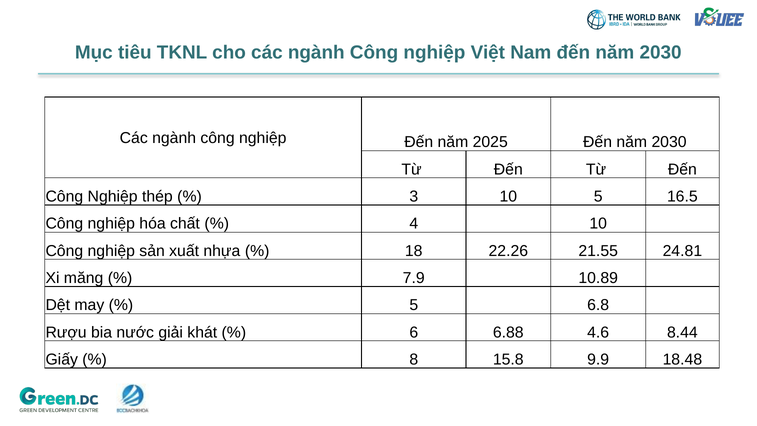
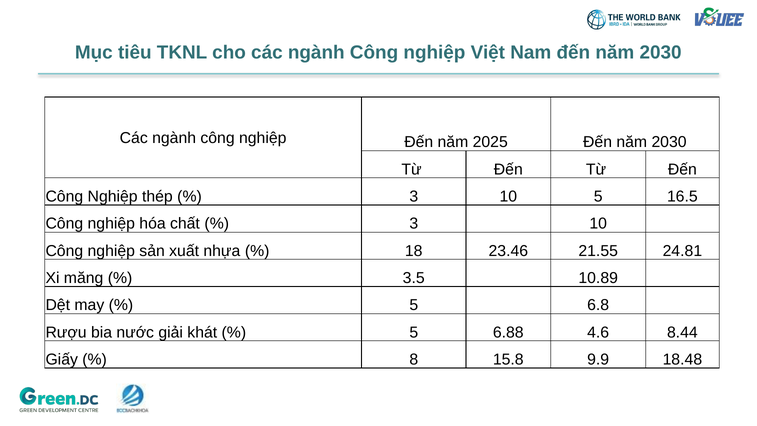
4: 4 -> 3 (414, 224)
22.26: 22.26 -> 23.46 (508, 251)
7.9: 7.9 -> 3.5 (414, 278)
6: 6 -> 5 (414, 332)
